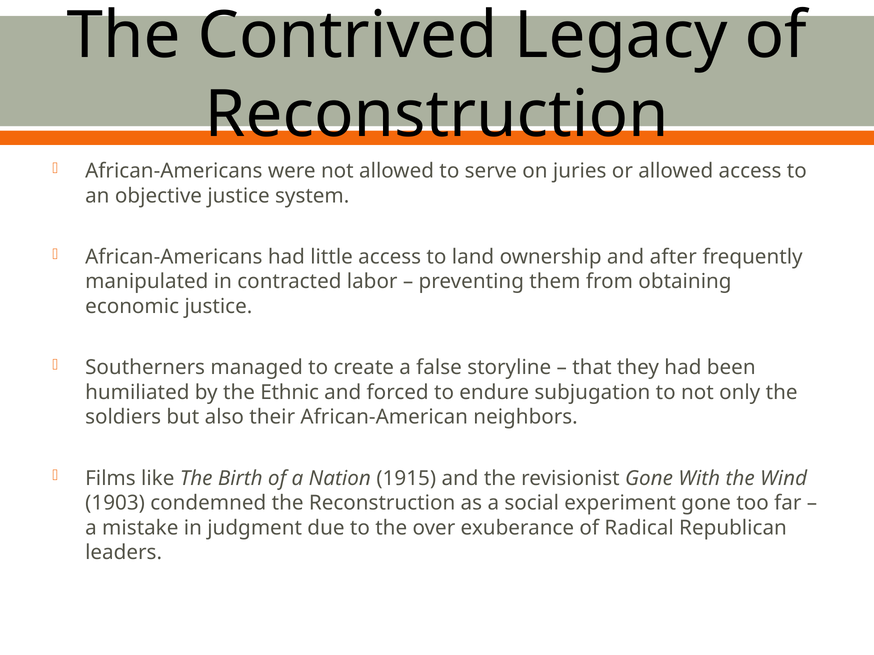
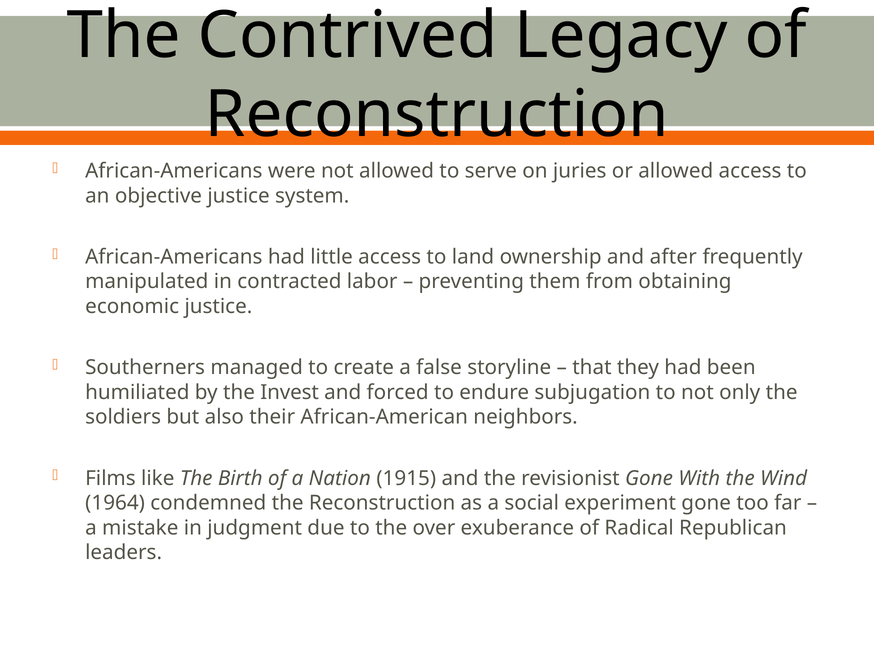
Ethnic: Ethnic -> Invest (290, 393)
1903: 1903 -> 1964 (115, 503)
